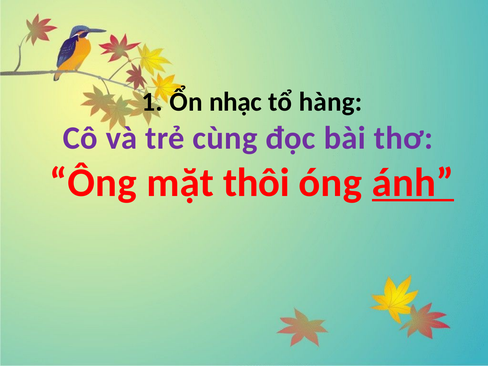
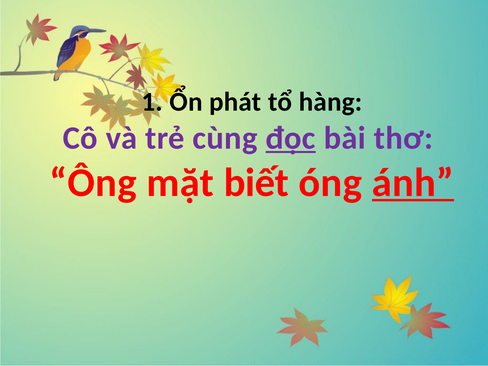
nhạc: nhạc -> phát (235, 102)
đọc underline: none -> present (290, 138)
thôi: thôi -> biết (256, 183)
